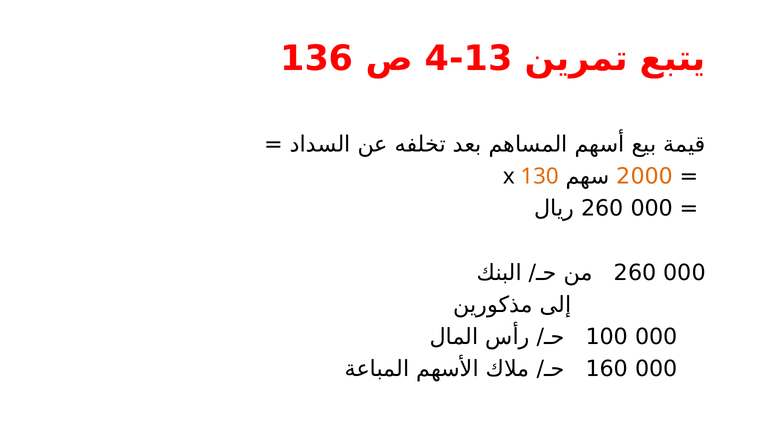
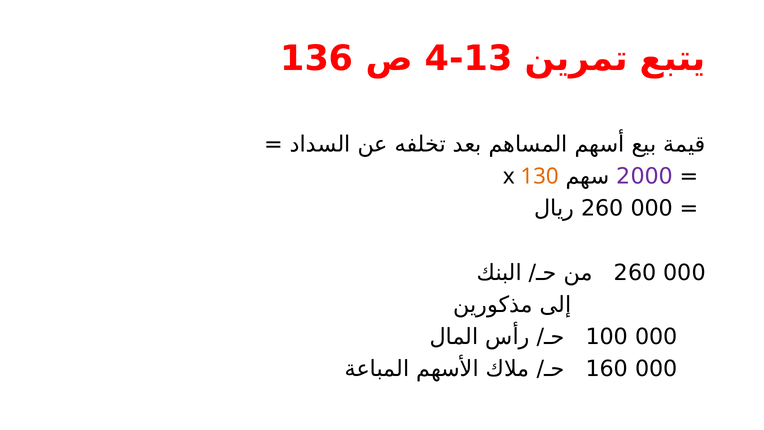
2000 colour: orange -> purple (645, 176)
